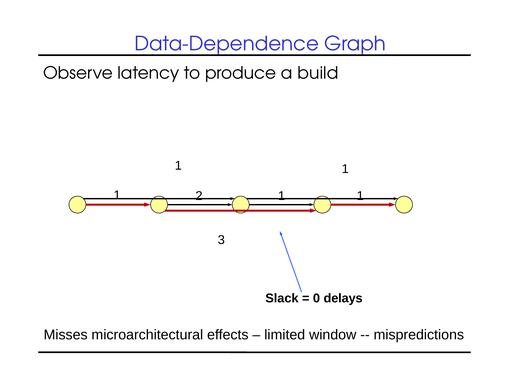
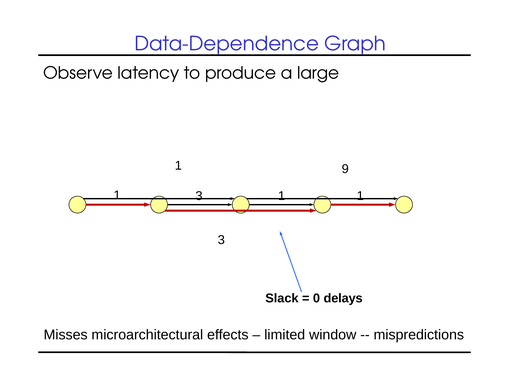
build: build -> large (318, 73)
1: 1 -> 9 (345, 169)
1 2: 2 -> 3 (199, 196)
